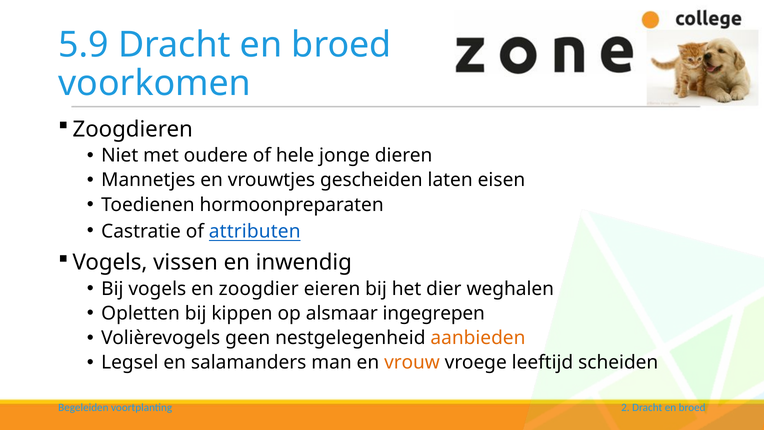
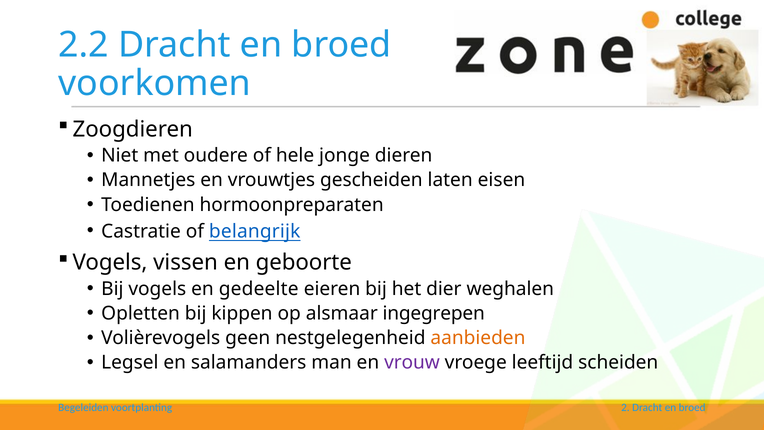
5.9: 5.9 -> 2.2 (84, 45)
attributen: attributen -> belangrijk (255, 231)
inwendig: inwendig -> geboorte (304, 262)
zoogdier: zoogdier -> gedeelte (259, 289)
vrouw colour: orange -> purple (412, 362)
